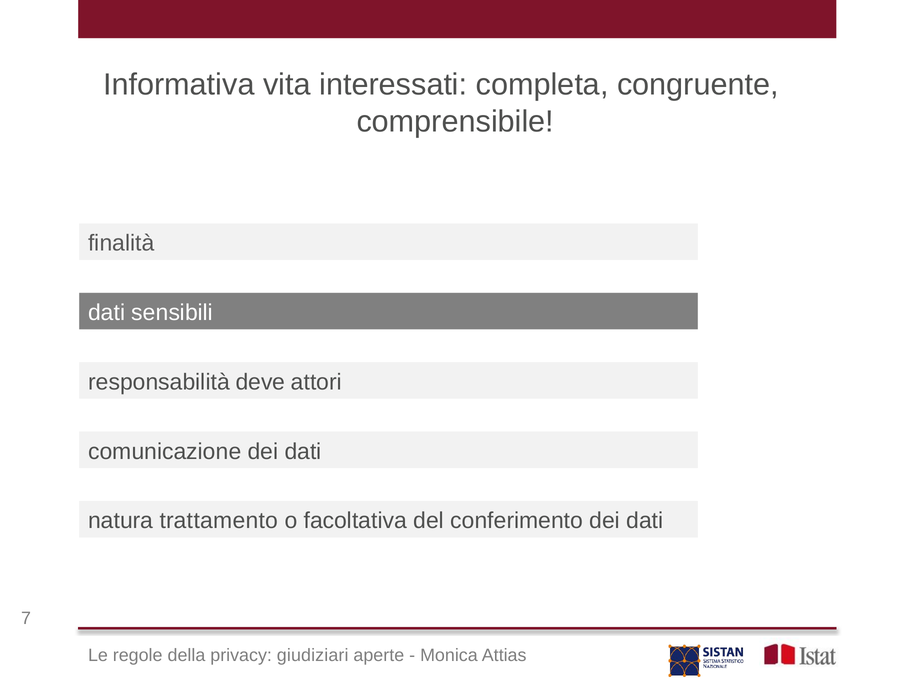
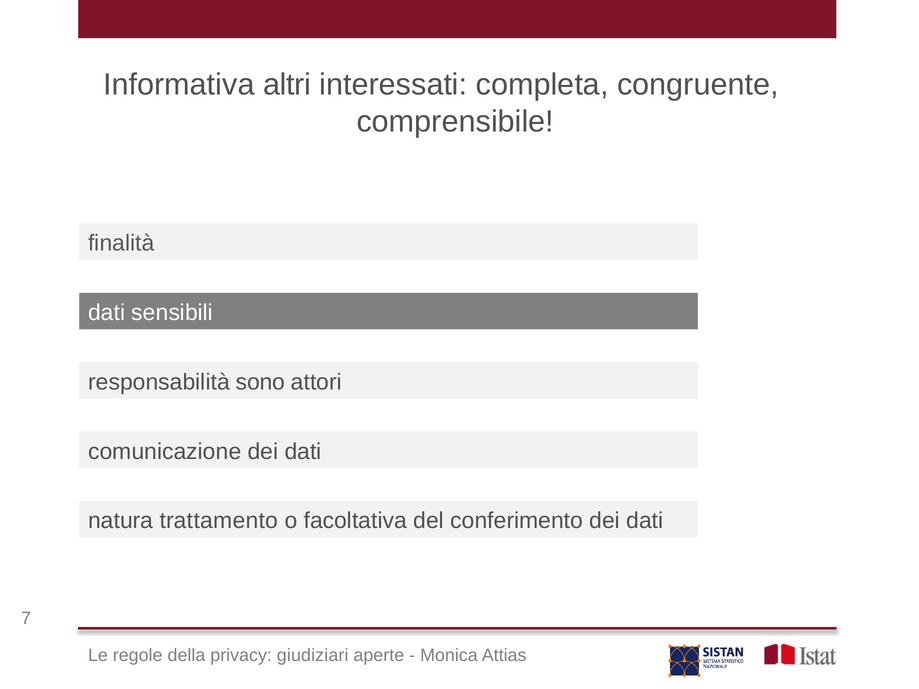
vita: vita -> altri (287, 85)
deve: deve -> sono (260, 382)
